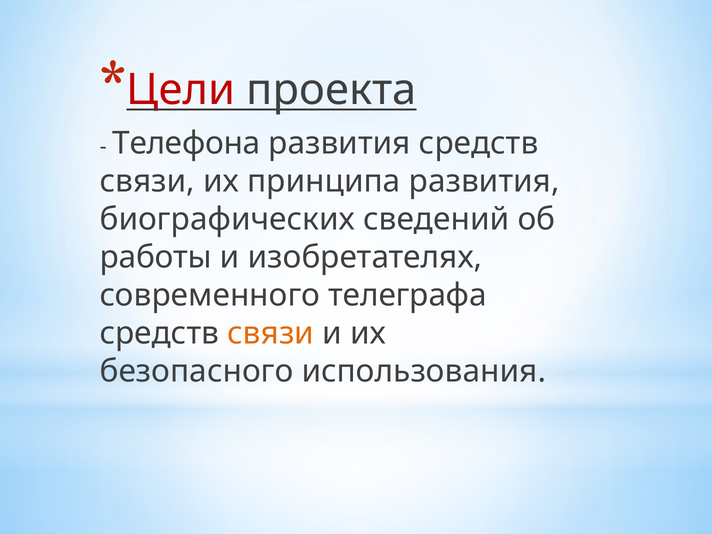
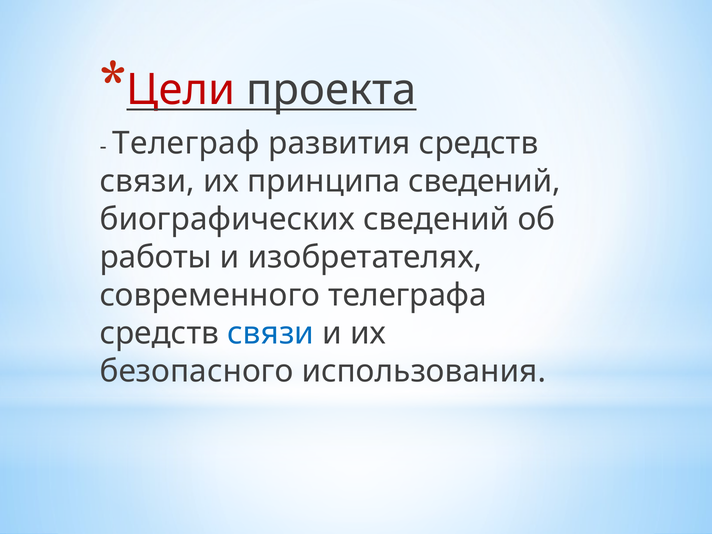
Телефона: Телефона -> Телеграф (186, 143)
принципа развития: развития -> сведений (484, 181)
связи colour: orange -> blue (271, 333)
